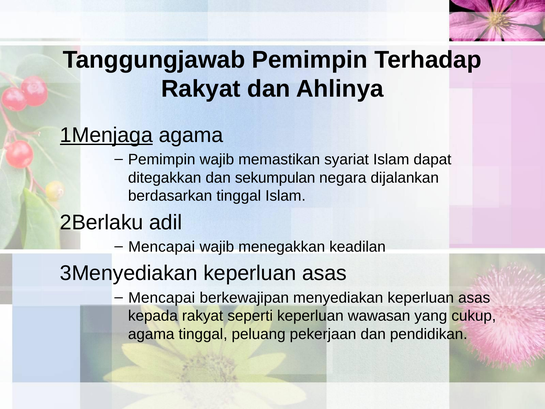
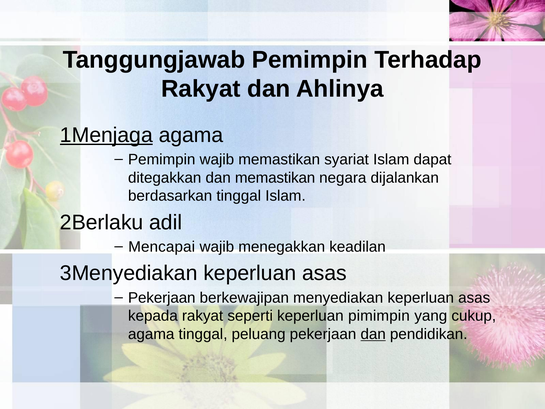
dan sekumpulan: sekumpulan -> memastikan (275, 178)
Mencapai: Mencapai -> Pekerjaan (162, 298)
wawasan: wawasan -> pimimpin (379, 316)
dan underline: none -> present (373, 334)
